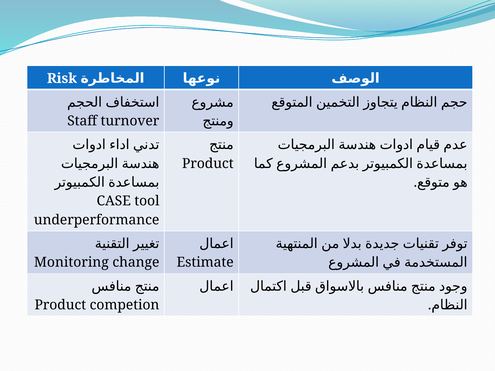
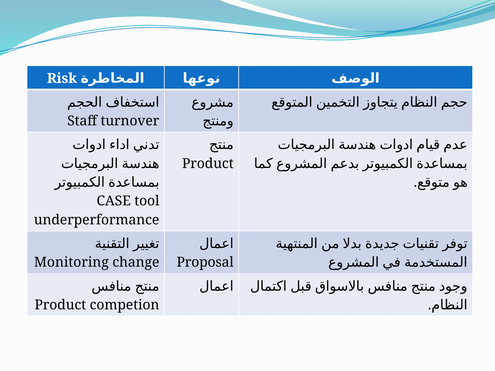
Estimate: Estimate -> Proposal (205, 263)
